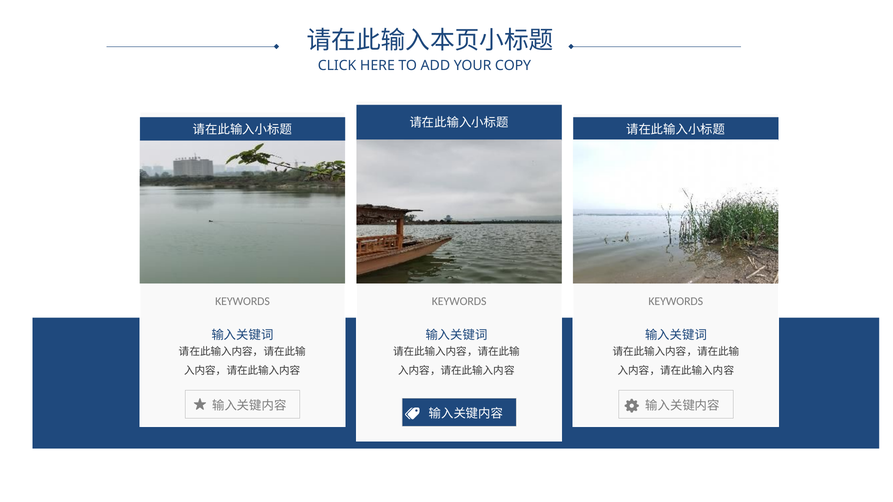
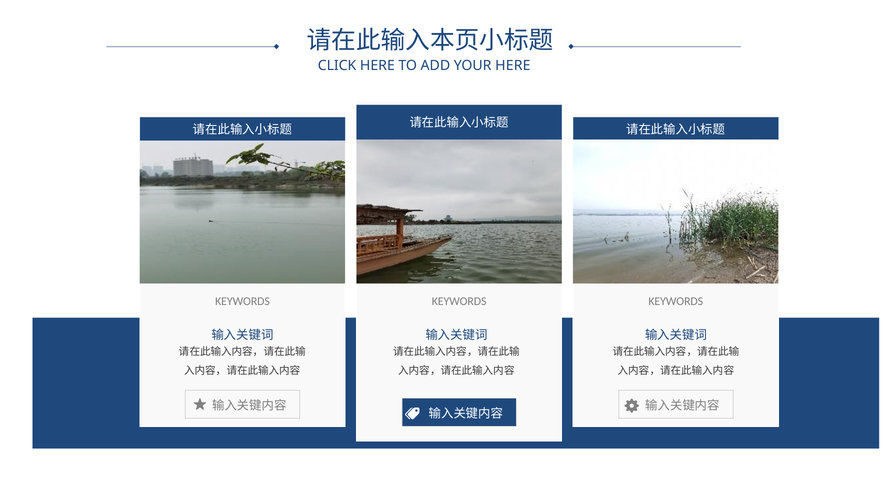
YOUR COPY: COPY -> HERE (513, 65)
